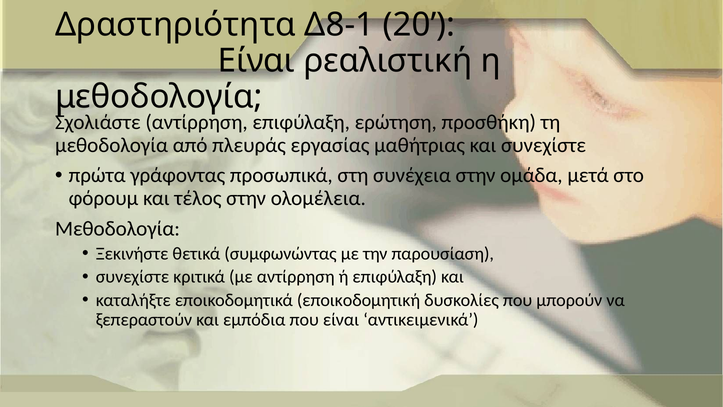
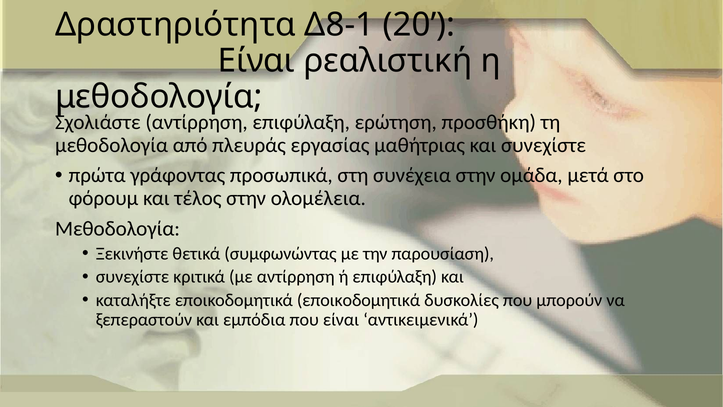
εποικοδομητικά εποικοδομητική: εποικοδομητική -> εποικοδομητικά (359, 300)
